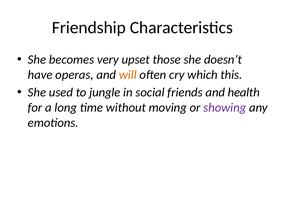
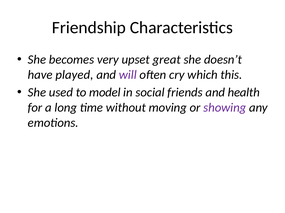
those: those -> great (167, 60)
operas: operas -> played (74, 75)
will colour: orange -> purple (128, 75)
jungle: jungle -> model (105, 93)
